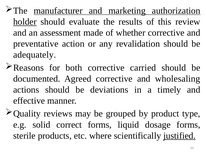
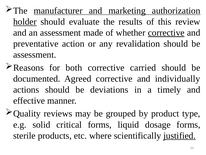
corrective underline: none -> present (166, 33)
adequately: adequately -> assessment (35, 55)
wholesaling: wholesaling -> individually (178, 78)
correct: correct -> critical (69, 124)
